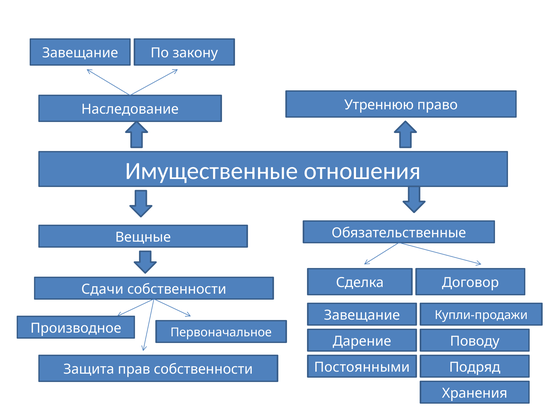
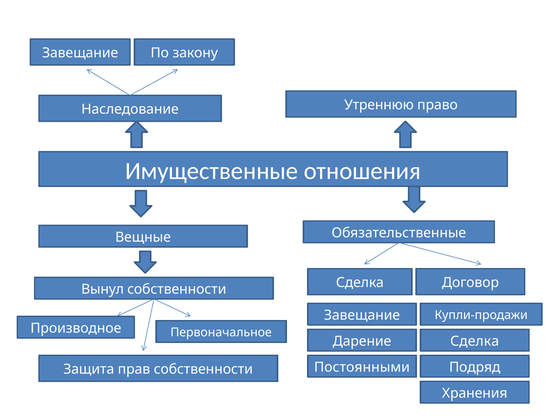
Сдачи: Сдачи -> Вынул (103, 289)
Поводу: Поводу -> Сделка (475, 341)
